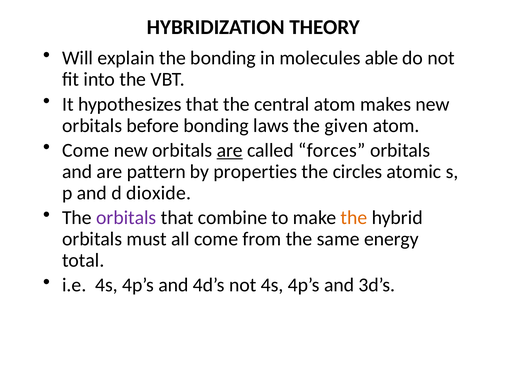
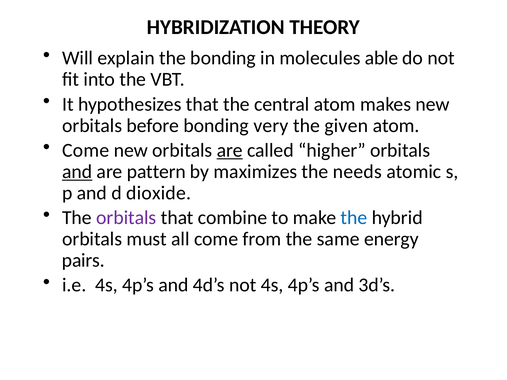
laws: laws -> very (271, 126)
forces: forces -> higher (332, 150)
and underline: none -> present (77, 172)
properties: properties -> maximizes (255, 172)
circles: circles -> needs (357, 172)
the colour: orange -> blue (354, 218)
total: total -> pairs (83, 260)
